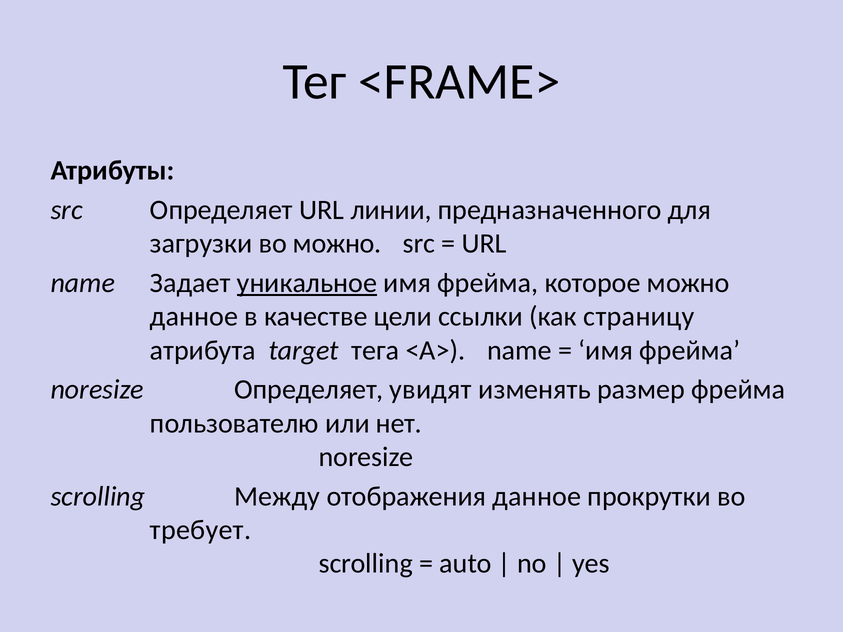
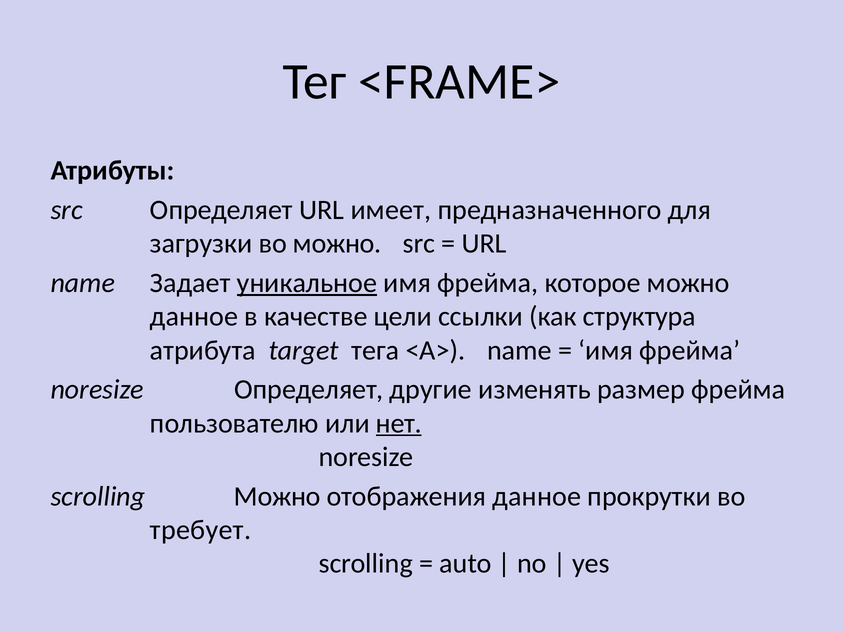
линии: линии -> имеет (391, 210)
страницу: страницу -> структура (639, 317)
увидят: увидят -> другие (431, 390)
нет underline: none -> present (399, 423)
scrolling Между: Между -> Можно (277, 496)
